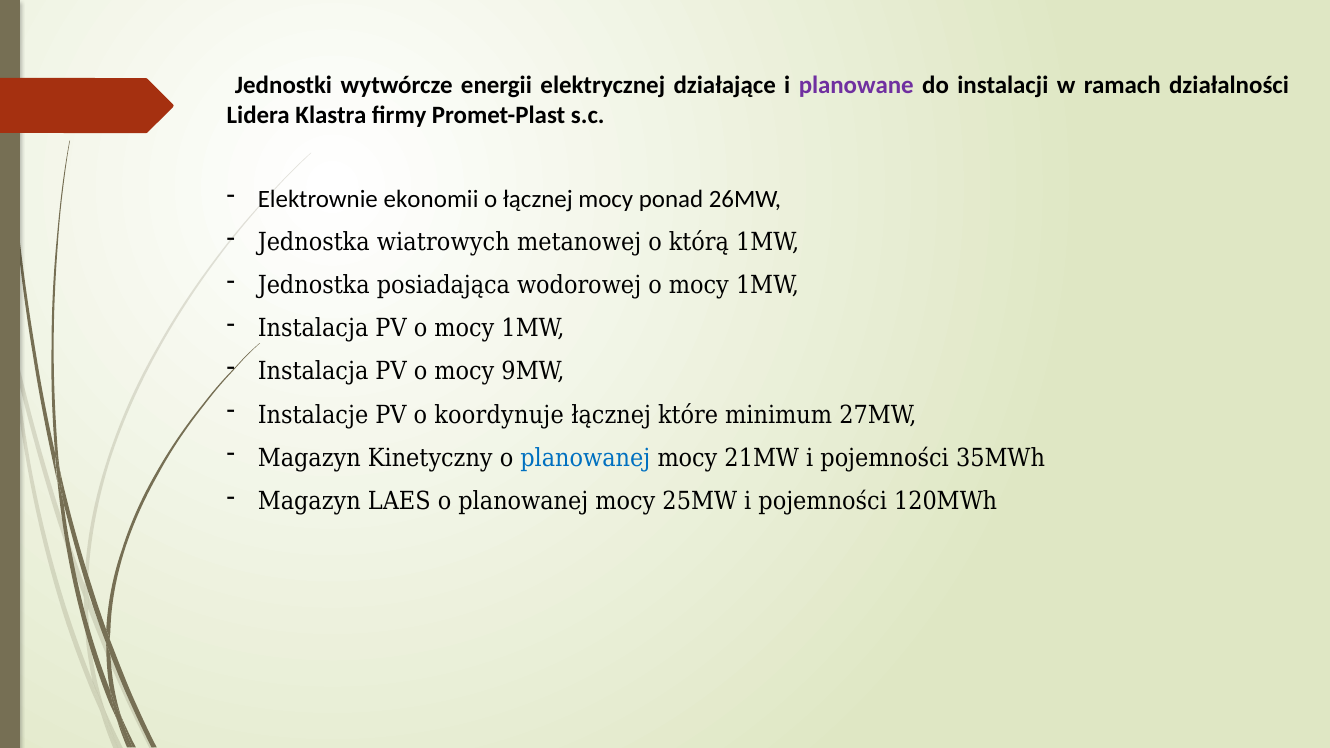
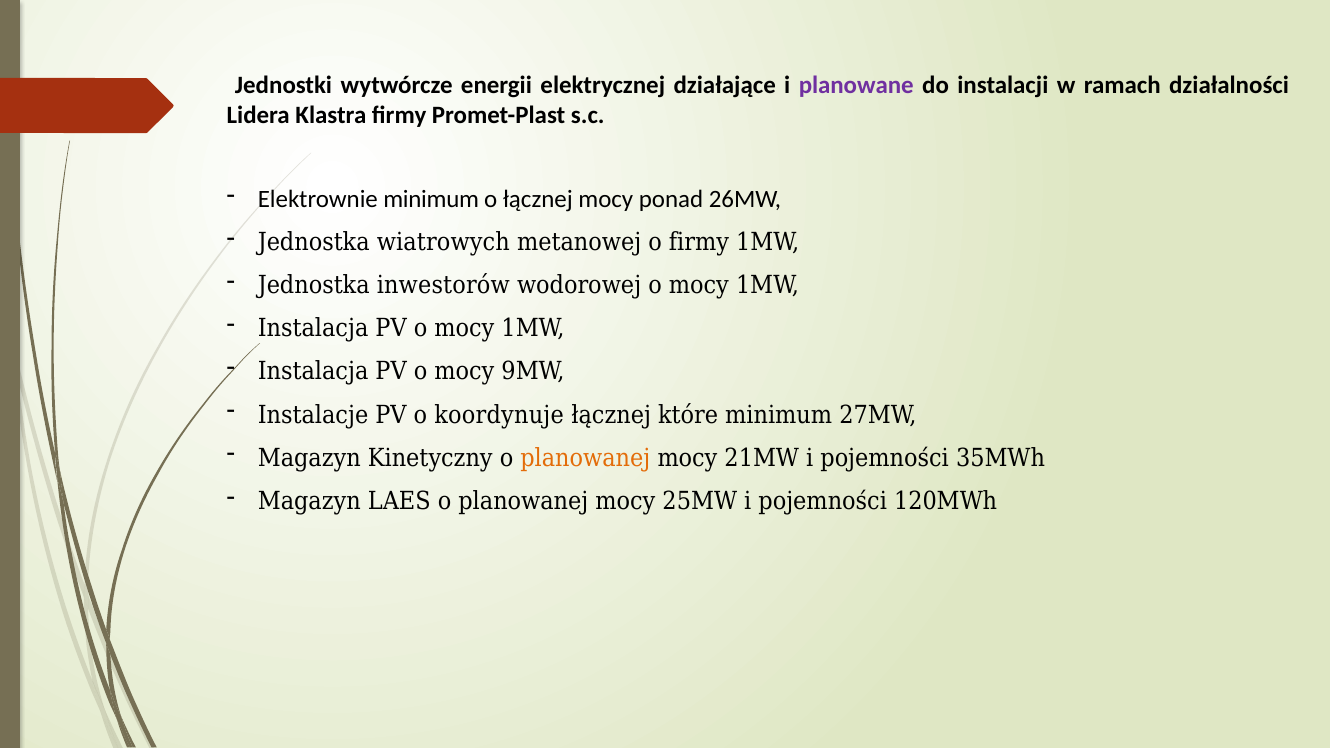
Elektrownie ekonomii: ekonomii -> minimum (431, 199)
o którą: którą -> firmy (699, 243)
posiadająca: posiadająca -> inwestorów (443, 286)
planowanej colour: blue -> orange (585, 458)
